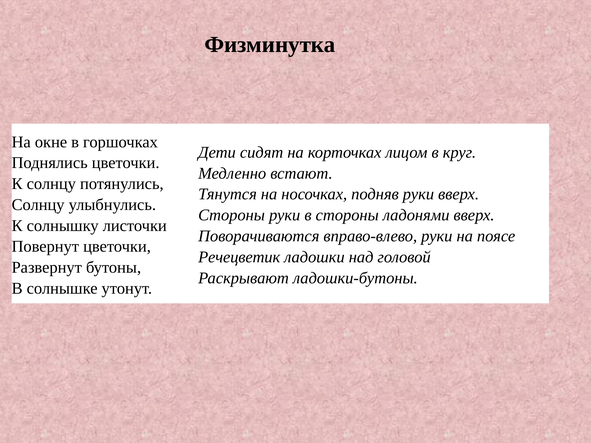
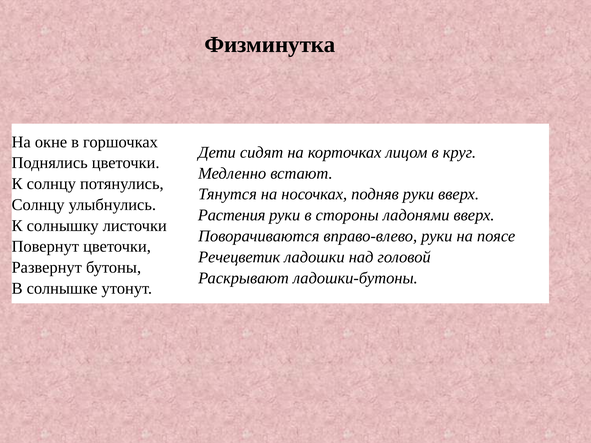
Стороны: Стороны -> Растения (232, 215)
